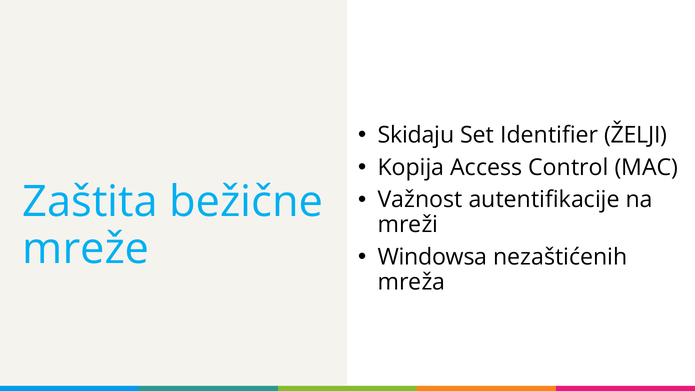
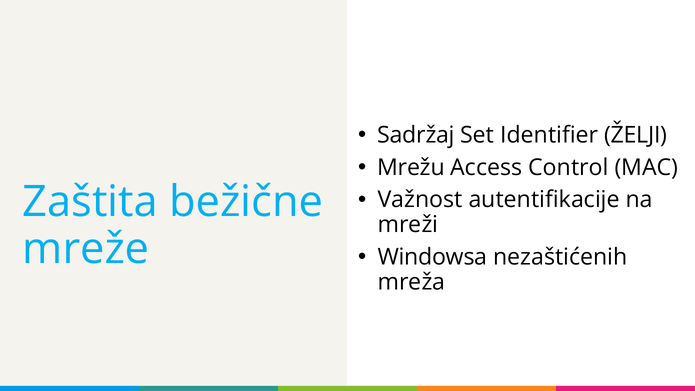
Skidaju: Skidaju -> Sadržaj (416, 135)
Kopija: Kopija -> Mrežu (411, 167)
